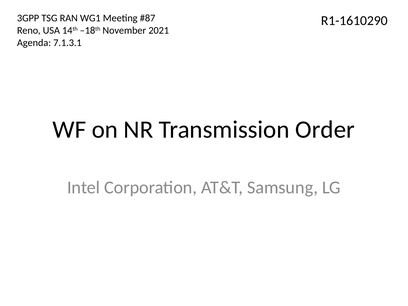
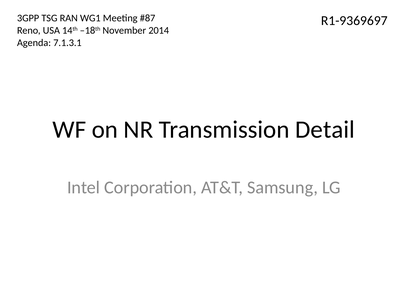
R1-1610290: R1-1610290 -> R1-9369697 (354, 21)
2021: 2021 -> 2014 (159, 31)
Order: Order -> Detail (325, 130)
